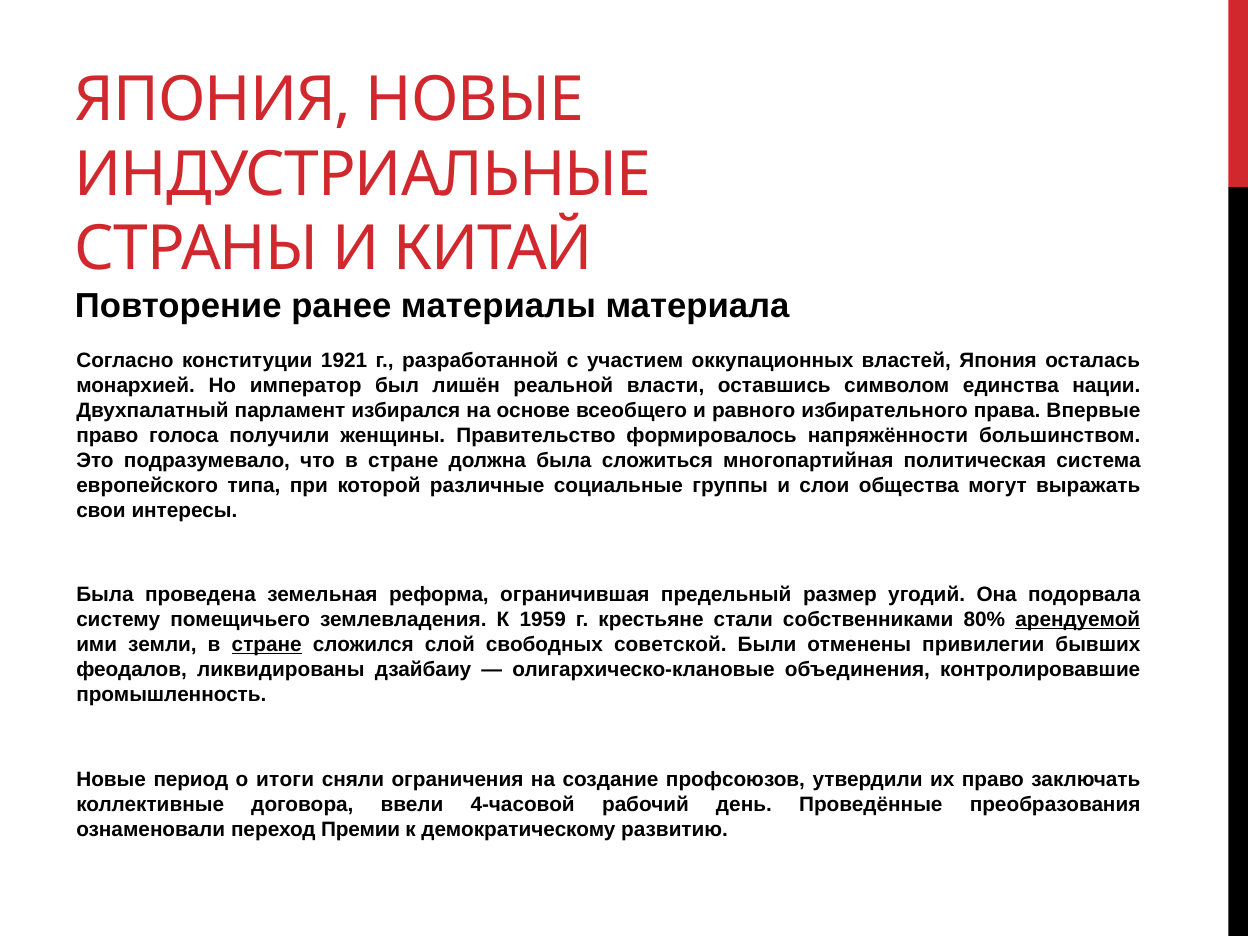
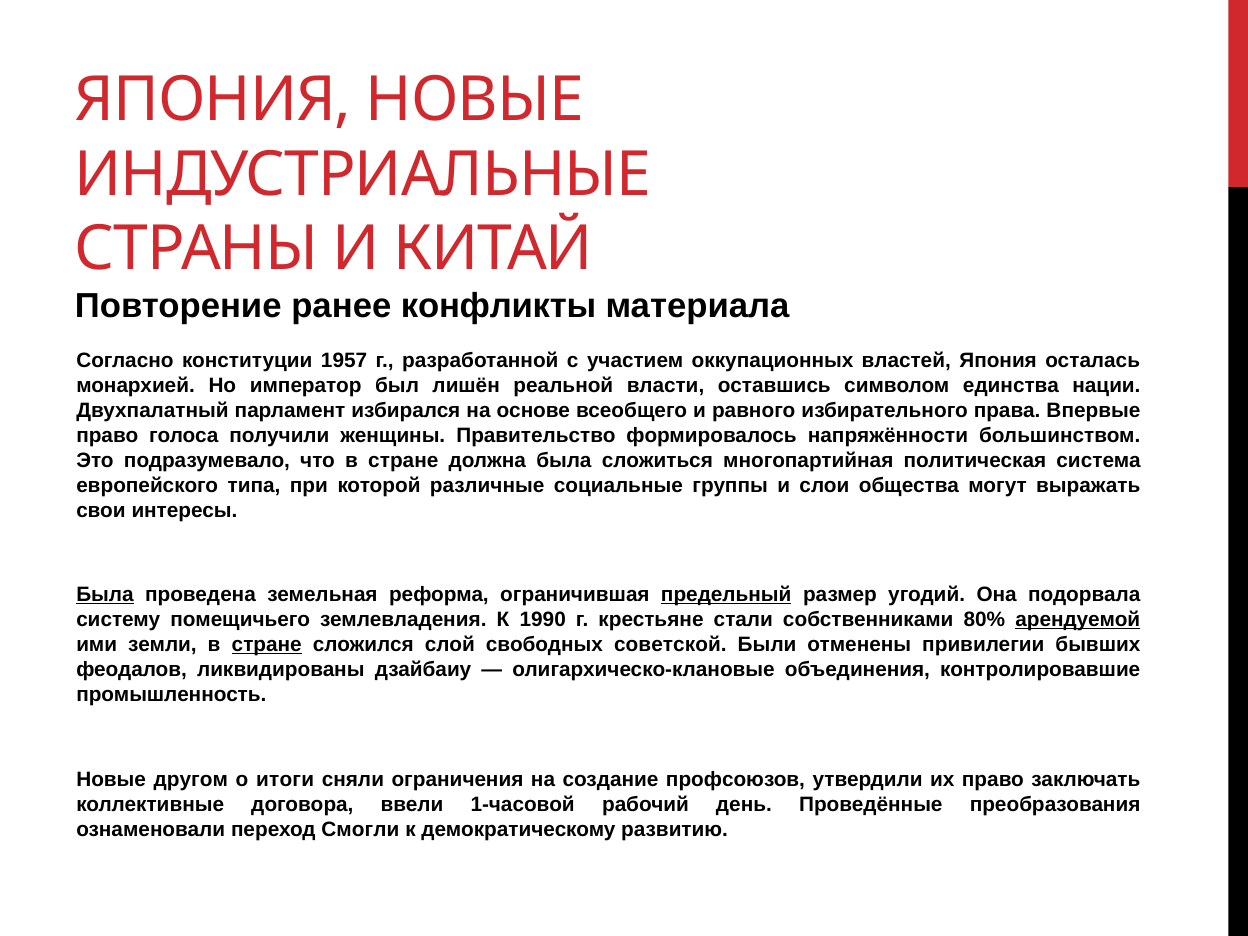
материалы: материалы -> конфликты (499, 306)
1921: 1921 -> 1957 (344, 360)
Была underline: none -> present (105, 595)
предельный underline: none -> present (726, 595)
1959: 1959 -> 1990 (543, 620)
период: период -> другом (191, 779)
4-часовой: 4-часовой -> 1-часовой (523, 804)
Премии: Премии -> Смогли (360, 829)
